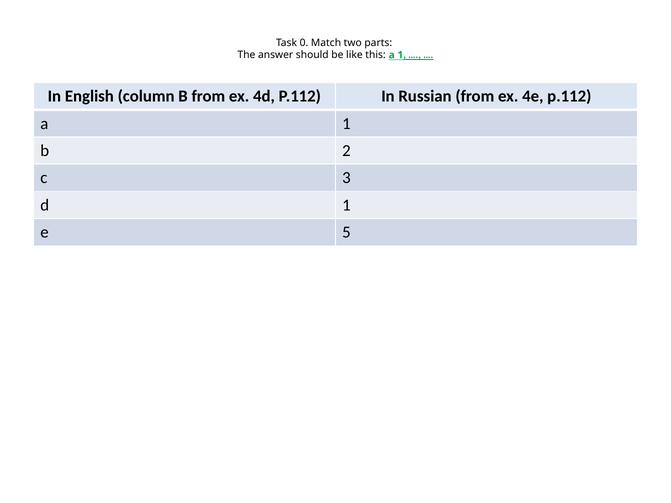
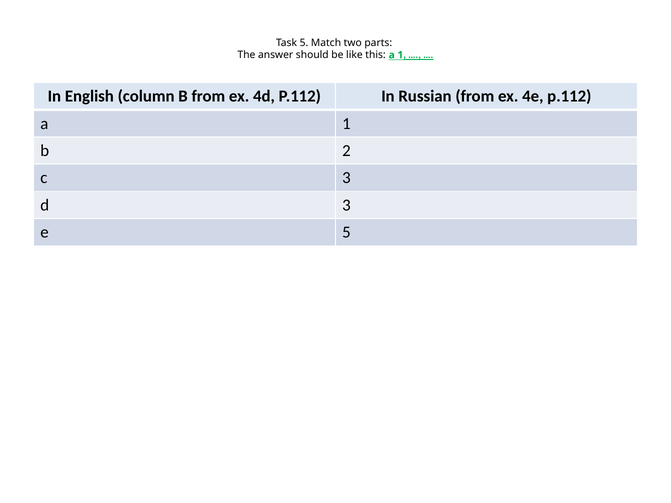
Task 0: 0 -> 5 (304, 43)
d 1: 1 -> 3 (346, 205)
